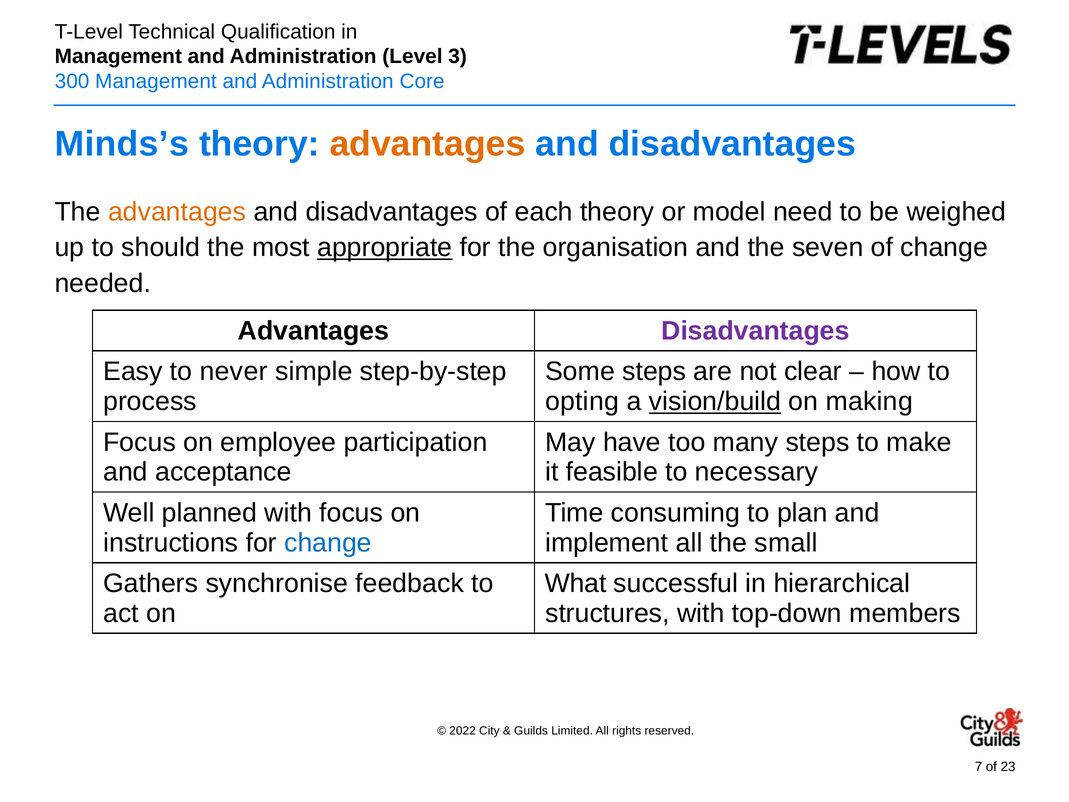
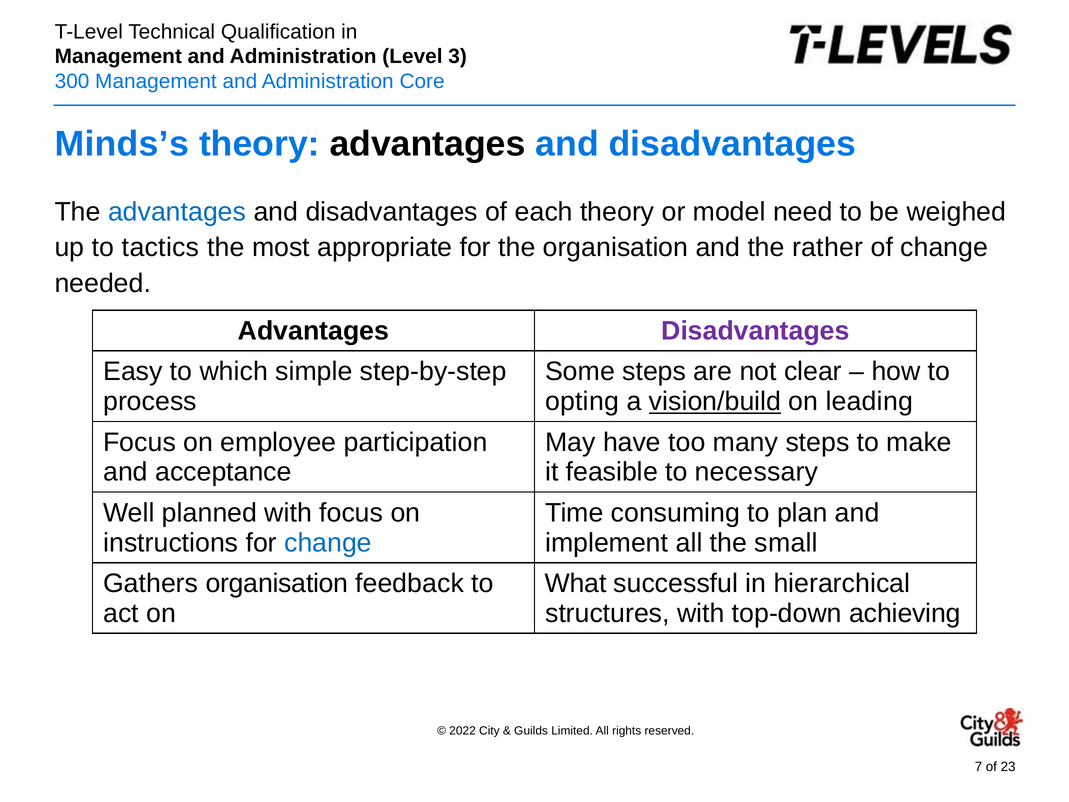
advantages colour: orange -> black (428, 144)
advantages colour: orange -> blue (177, 212)
should: should -> tactics (161, 248)
appropriate underline: present -> none (385, 248)
seven: seven -> rather (828, 248)
never: never -> which (234, 372)
making: making -> leading (869, 401)
Gathers synchronise: synchronise -> organisation (277, 583)
members: members -> achieving (905, 613)
